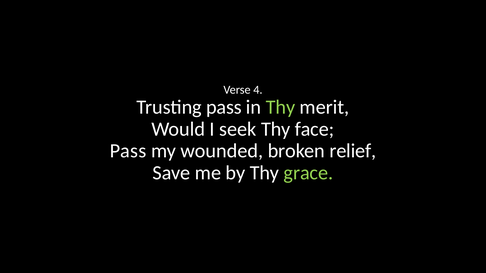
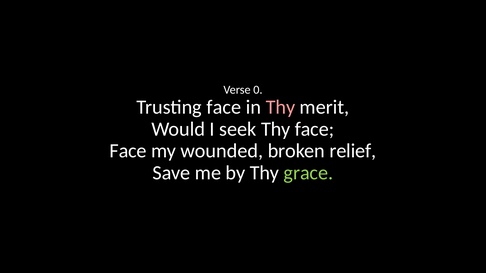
4: 4 -> 0 (258, 90)
Trusting pass: pass -> face (224, 107)
Thy colour: light green -> pink (281, 107)
Pass: Pass -> Face (128, 151)
